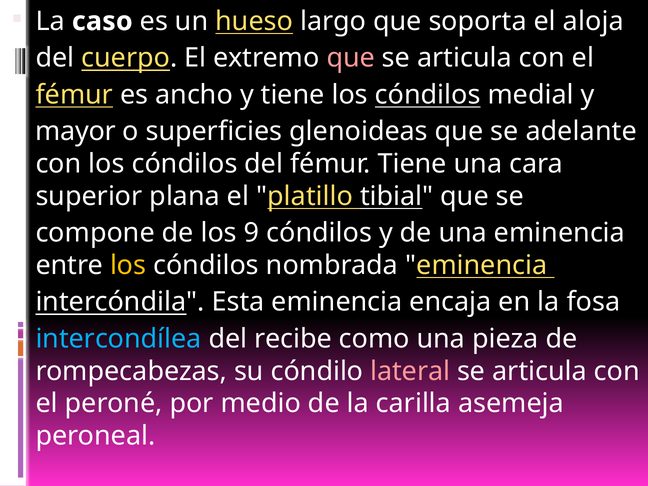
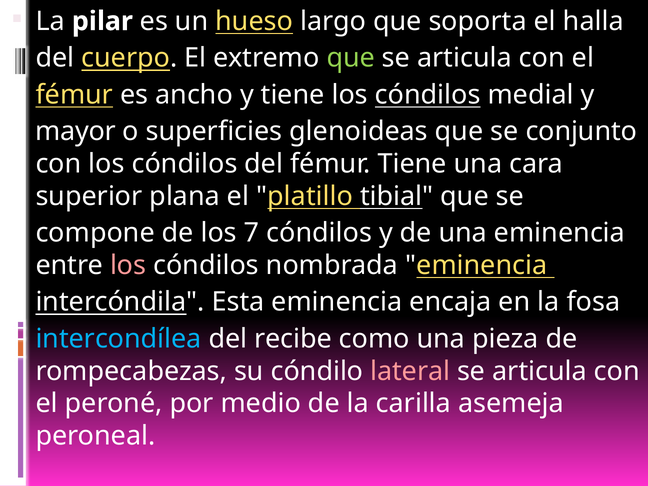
caso: caso -> pilar (102, 21)
aloja: aloja -> halla (593, 21)
que colour: pink -> light green (351, 58)
adelante: adelante -> conjunto (581, 131)
9: 9 -> 7 (252, 233)
los colour: yellow -> pink (128, 265)
